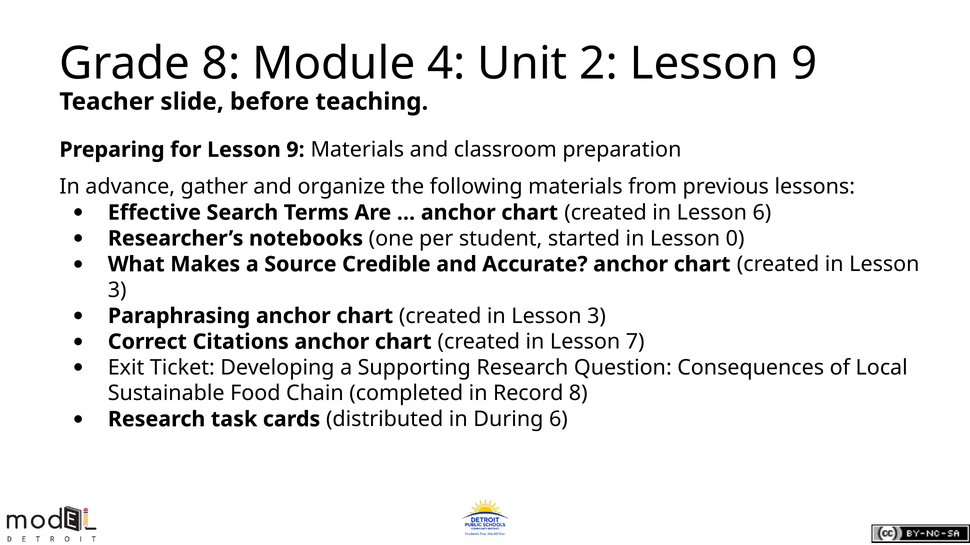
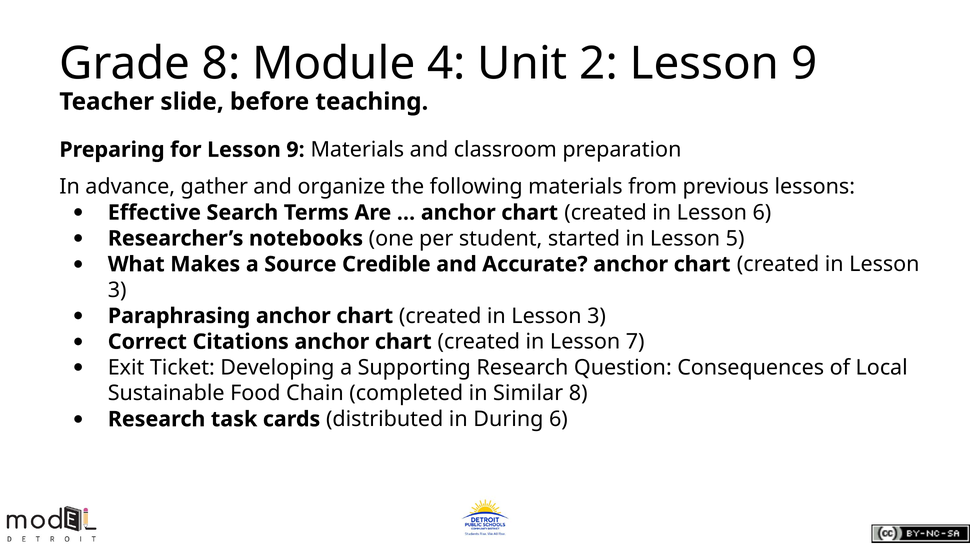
0: 0 -> 5 (735, 239)
Record: Record -> Similar (528, 394)
